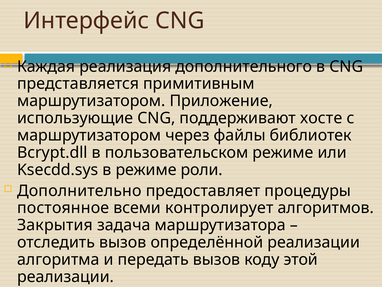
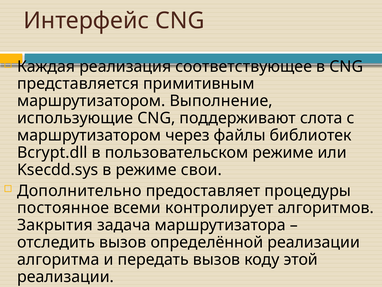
дополнительного: дополнительного -> соответствующее (244, 66)
Приложение: Приложение -> Выполнение (221, 101)
хосте: хосте -> слота (321, 118)
роли: роли -> свои (201, 170)
